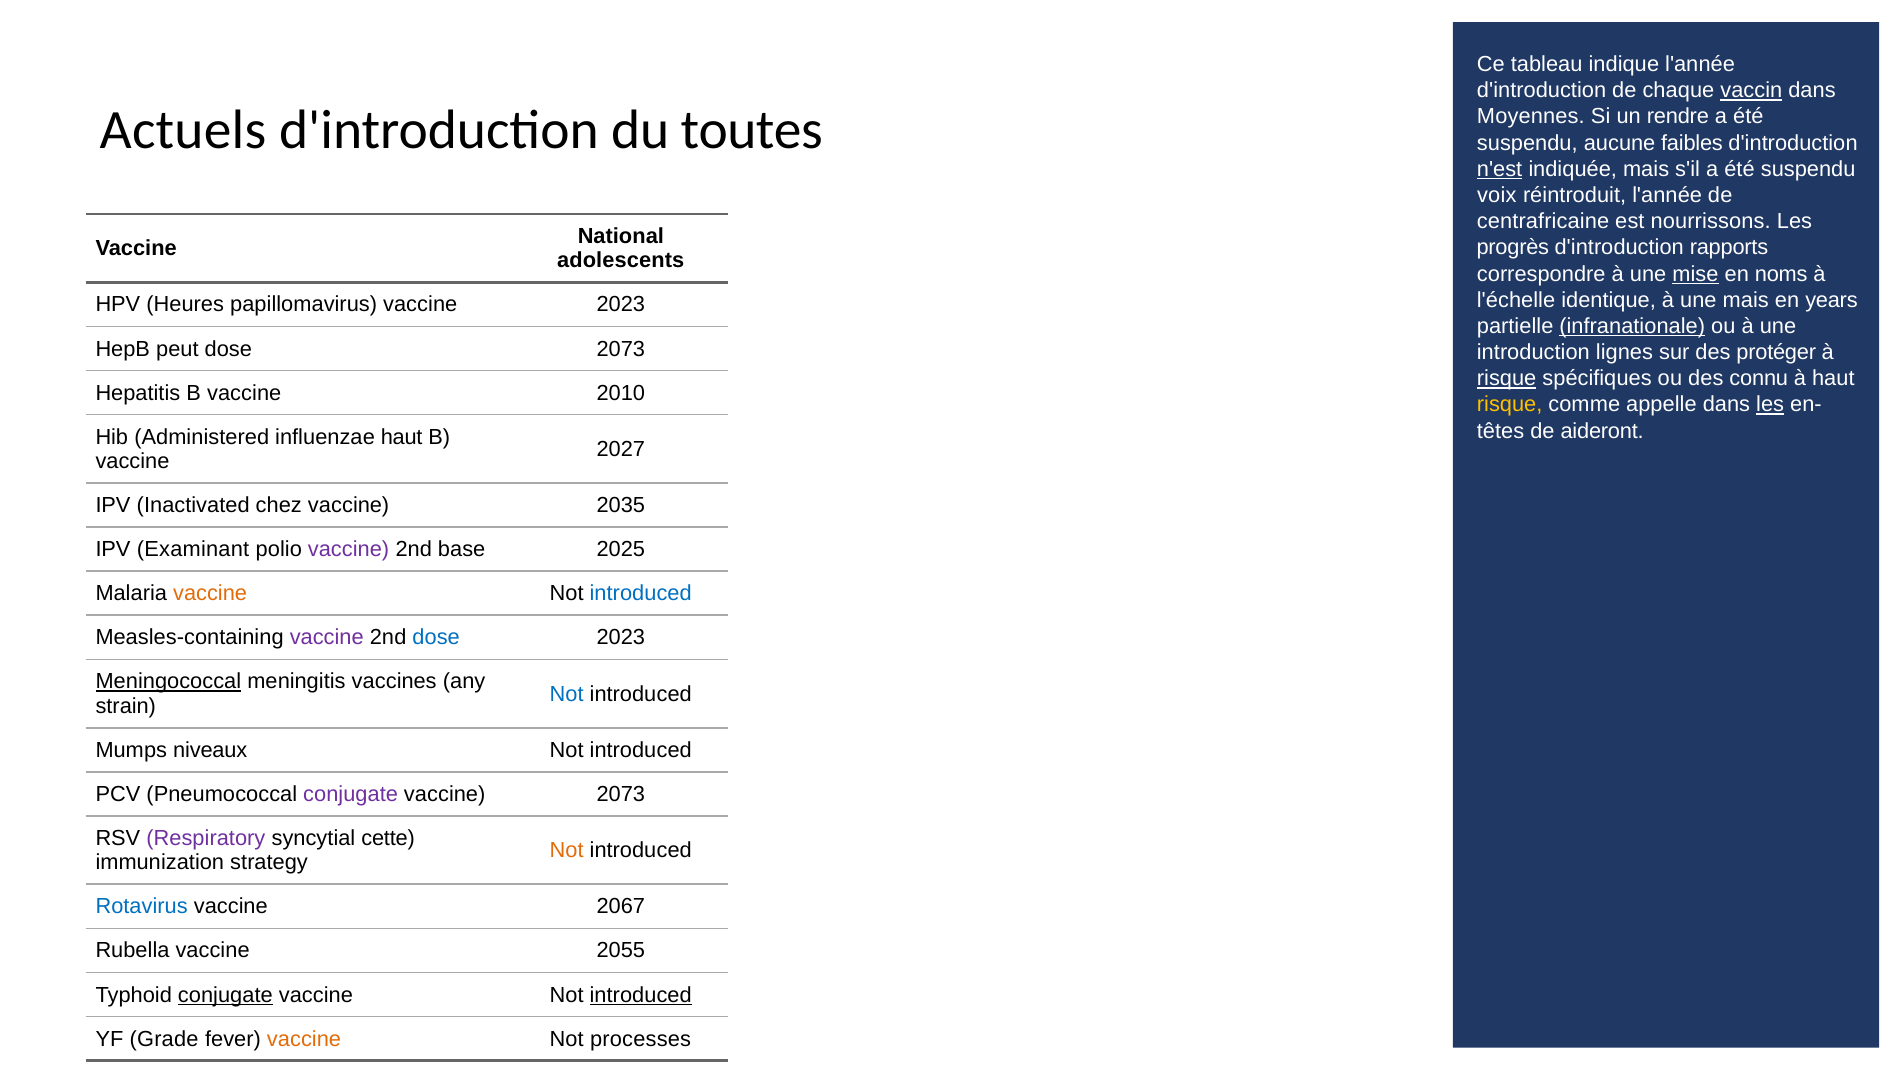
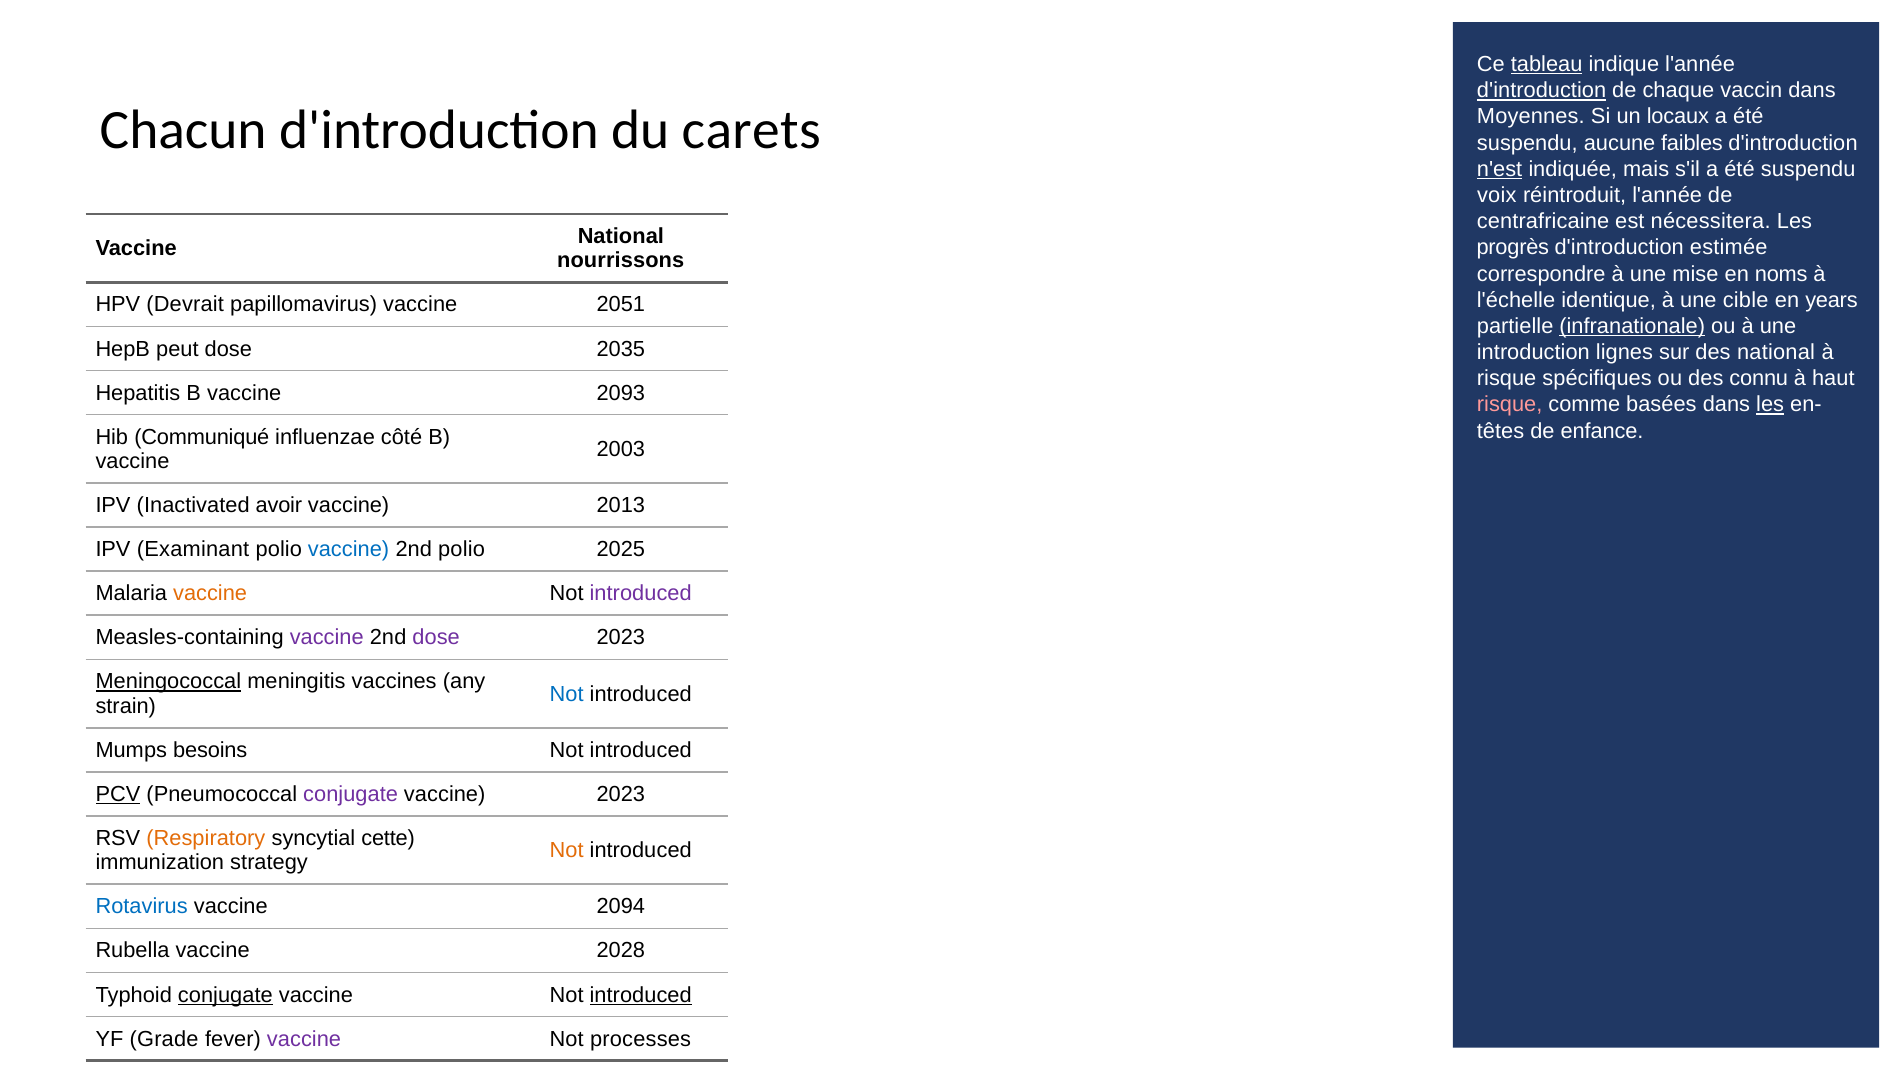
tableau underline: none -> present (1547, 64)
d'introduction underline: none -> present (1542, 91)
vaccin underline: present -> none (1751, 91)
rendre: rendre -> locaux (1678, 117)
Actuels: Actuels -> Chacun (183, 130)
toutes: toutes -> carets (751, 130)
nourrissons: nourrissons -> nécessitera (1711, 222)
rapports: rapports -> estimée (1729, 248)
adolescents: adolescents -> nourrissons (621, 261)
mise underline: present -> none (1695, 274)
une mais: mais -> cible (1746, 300)
Heures: Heures -> Devrait (185, 305)
vaccine 2023: 2023 -> 2051 (621, 305)
dose 2073: 2073 -> 2035 (621, 349)
des protéger: protéger -> national (1776, 352)
risque underline: present -> none (1507, 379)
2010: 2010 -> 2093 (621, 393)
risque colour: yellow -> pink (1510, 405)
appelle: appelle -> basées (1661, 405)
aideront: aideront -> enfance (1602, 431)
Administered: Administered -> Communiqué (202, 437)
influenzae haut: haut -> côté (402, 437)
2027: 2027 -> 2003 (621, 449)
chez: chez -> avoir (279, 506)
2035: 2035 -> 2013 (621, 506)
vaccine colour: purple -> blue (349, 550)
2nd base: base -> polio (462, 550)
introduced colour: blue -> purple (641, 594)
dose colour: blue -> purple (436, 638)
niveaux: niveaux -> besoins (210, 750)
PCV underline: none -> present (118, 795)
vaccine 2073: 2073 -> 2023 (621, 795)
Respiratory colour: purple -> orange (206, 839)
2067: 2067 -> 2094 (621, 907)
2055: 2055 -> 2028 (621, 951)
vaccine colour: orange -> purple (304, 1039)
